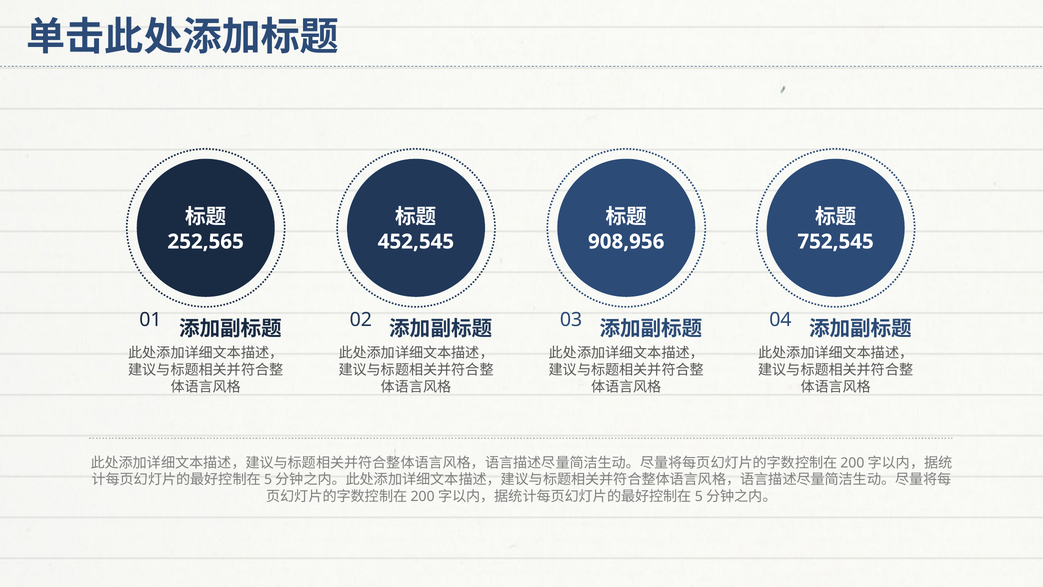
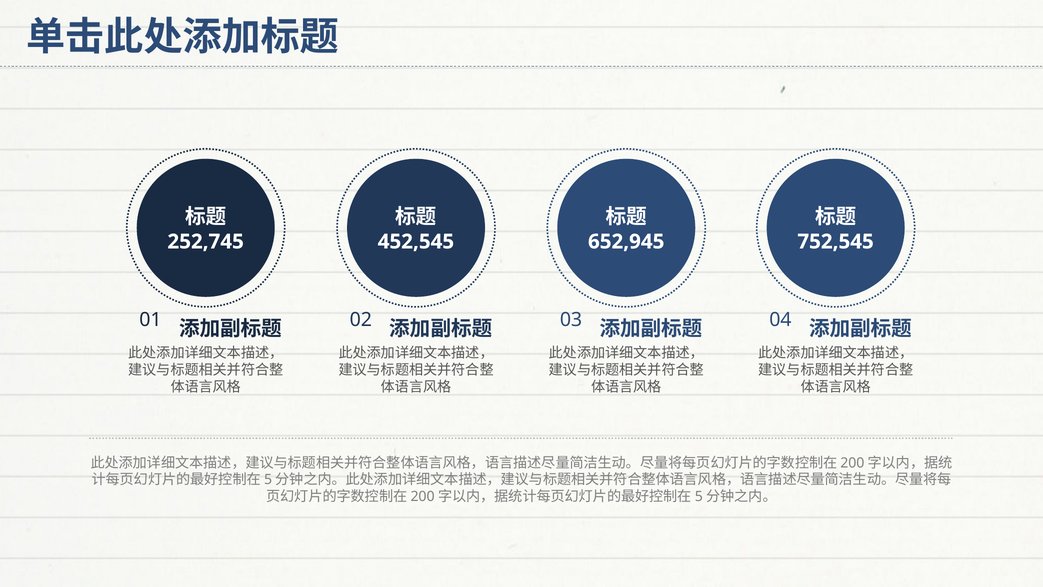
252,565: 252,565 -> 252,745 (206, 242)
908,956: 908,956 -> 652,945 (626, 242)
